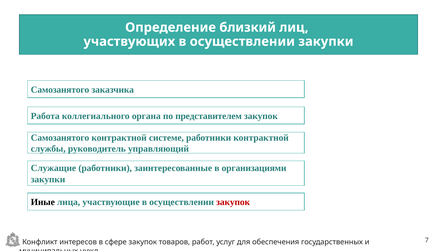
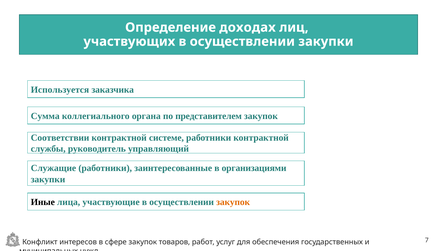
близкий: близкий -> доходах (248, 27)
Самозанятого: Самозанятого -> Используется (60, 90)
Работа: Работа -> Сумма (45, 116)
Самозанятого: Самозанятого -> Соответствии (60, 138)
закупок colour: red -> orange (233, 203)
